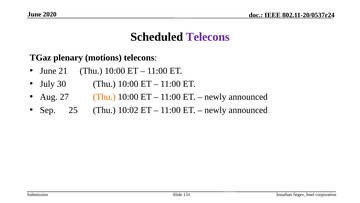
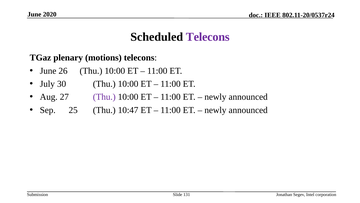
21: 21 -> 26 (63, 71)
Thu colour: orange -> purple (104, 97)
10:02: 10:02 -> 10:47 (128, 110)
